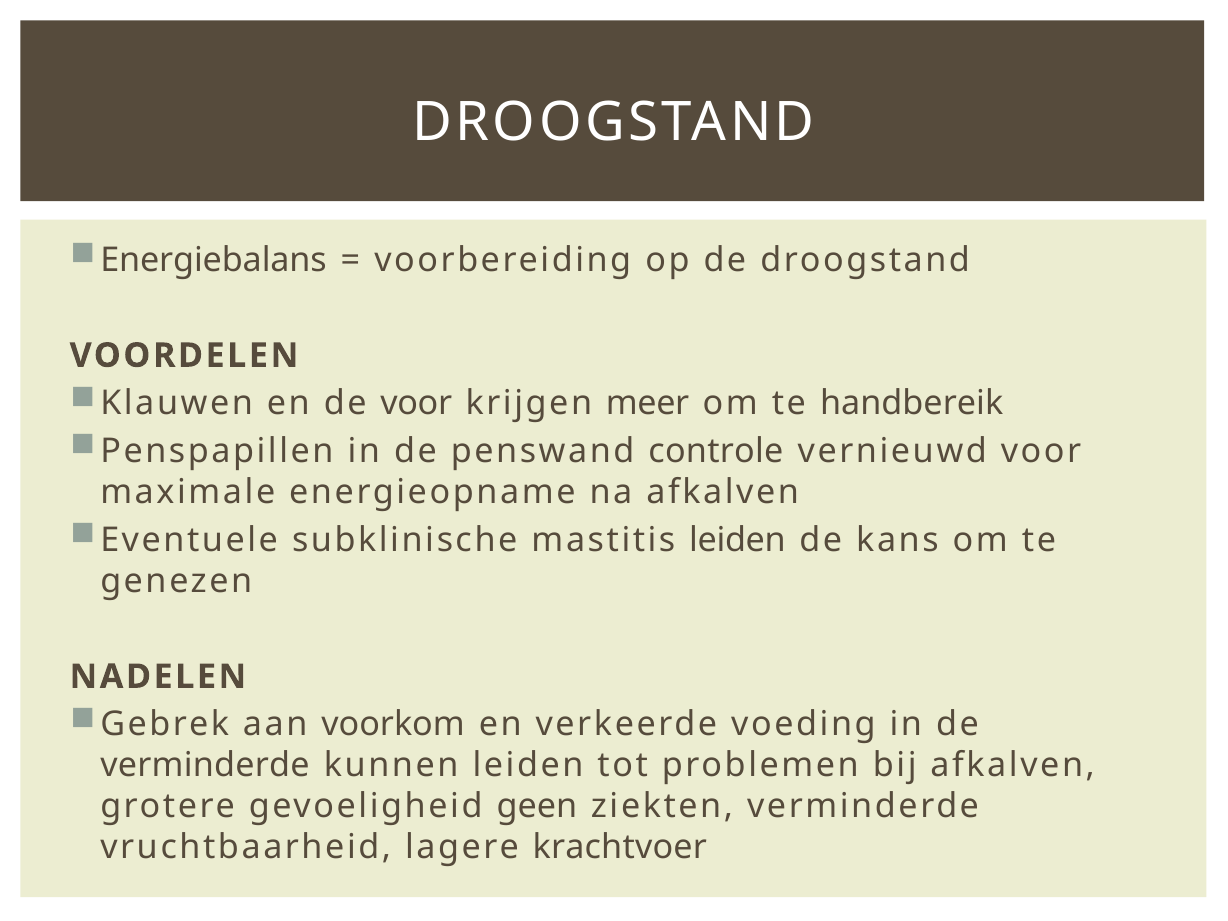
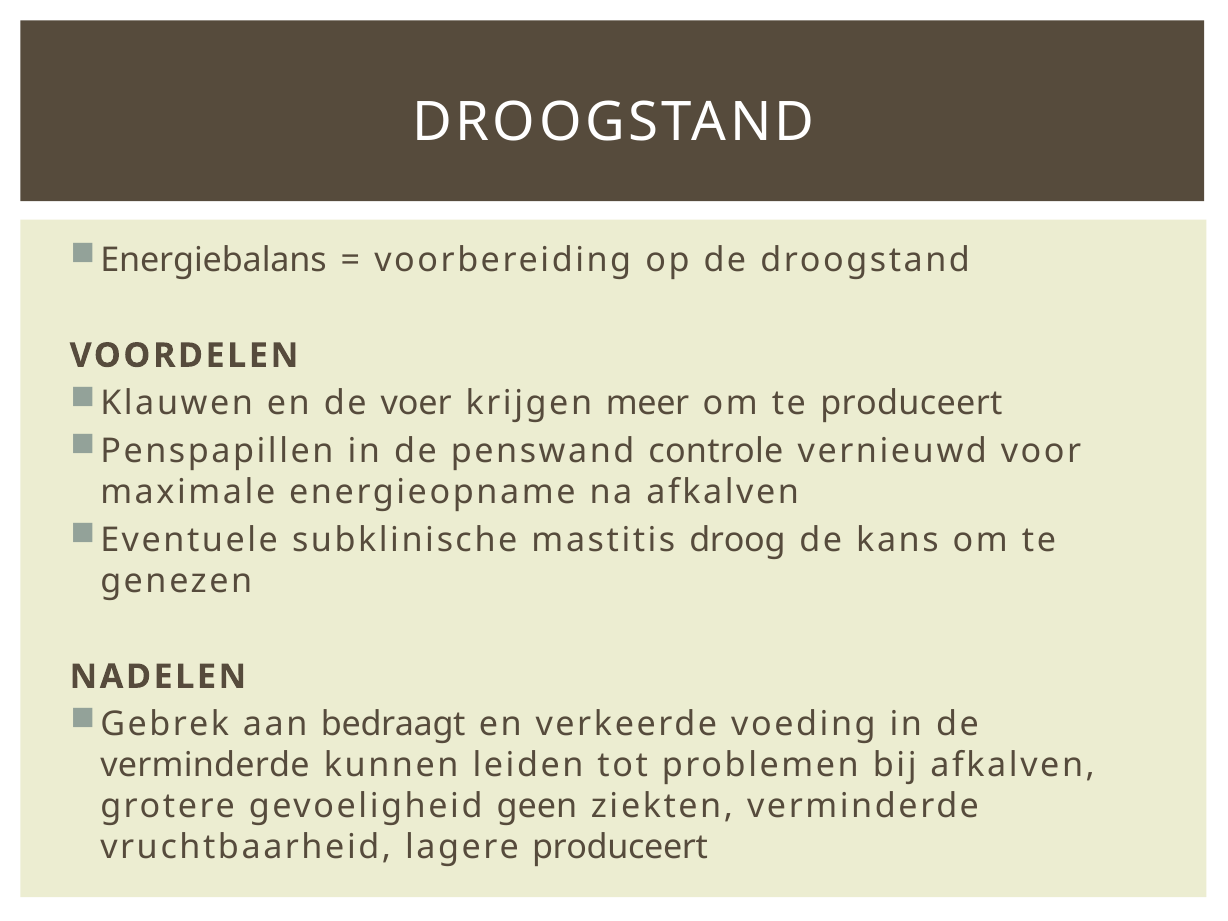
de voor: voor -> voer (416, 403)
te handbereik: handbereik -> produceert (911, 403)
mastitis leiden: leiden -> droog (737, 540)
voorkom: voorkom -> bedraagt (393, 724)
lagere krachtvoer: krachtvoer -> produceert (620, 847)
